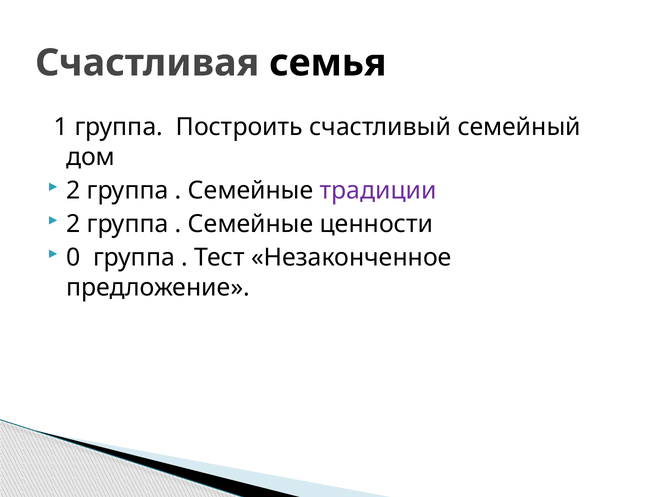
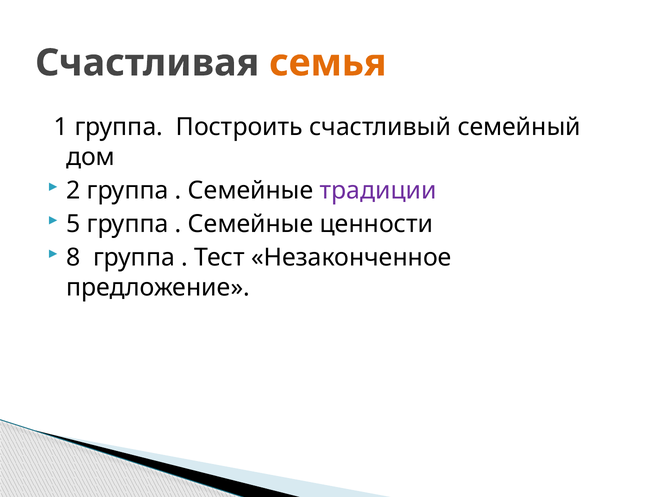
семья colour: black -> orange (328, 63)
2: 2 -> 5 (73, 224)
0: 0 -> 8 (73, 257)
